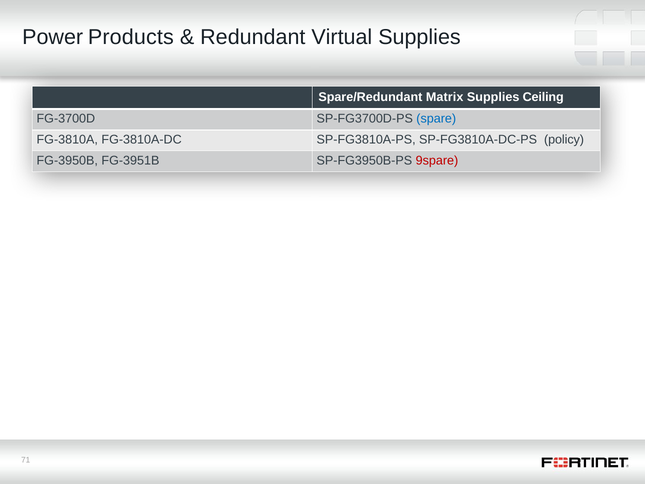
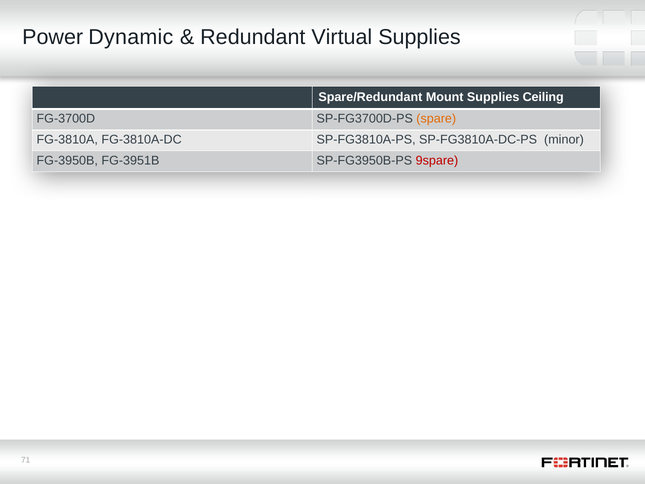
Products: Products -> Dynamic (131, 37)
Matrix: Matrix -> Mount (445, 97)
spare colour: blue -> orange (436, 119)
policy: policy -> minor (564, 140)
